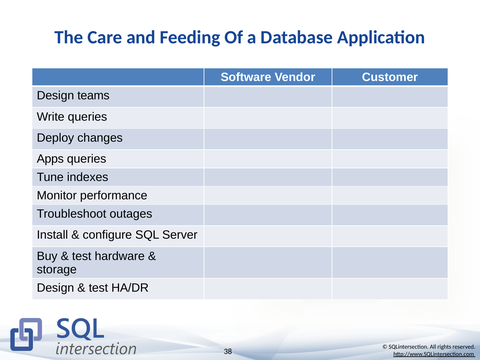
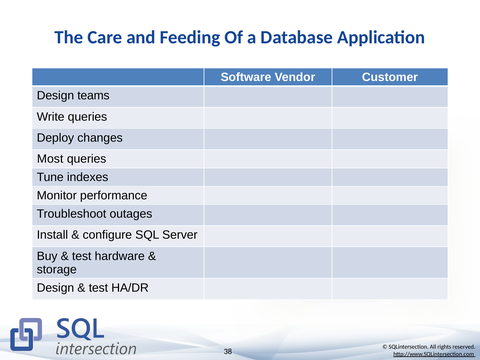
Apps: Apps -> Most (50, 159)
